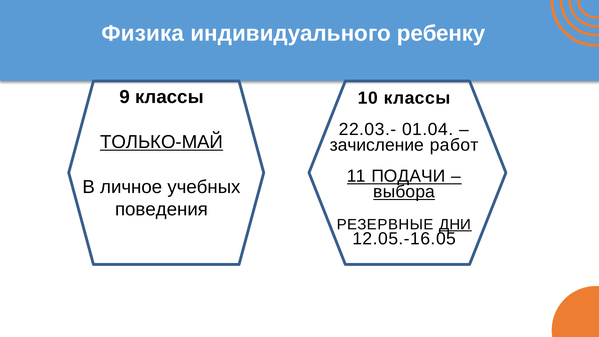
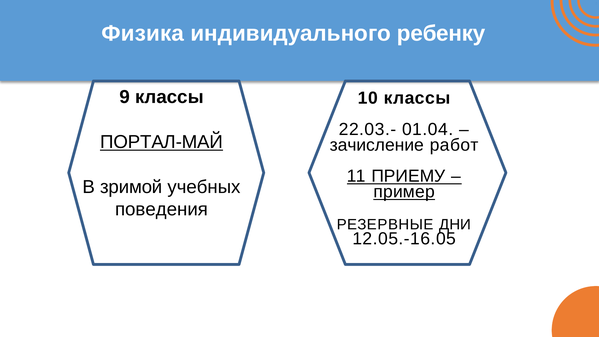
ТОЛЬКО-МАЙ: ТОЛЬКО-МАЙ -> ПОРТАЛ-МАЙ (162, 142)
ПОДАЧИ: ПОДАЧИ -> ПРИЕМУ (408, 176)
личное: личное -> зримой (131, 187)
выбора: выбора -> пример (404, 192)
ДНИ underline: present -> none (455, 224)
